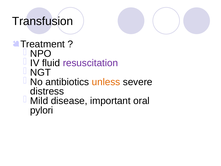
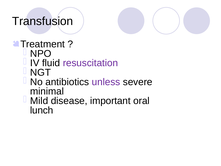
unless colour: orange -> purple (106, 82)
distress: distress -> minimal (47, 91)
pylori: pylori -> lunch (42, 110)
